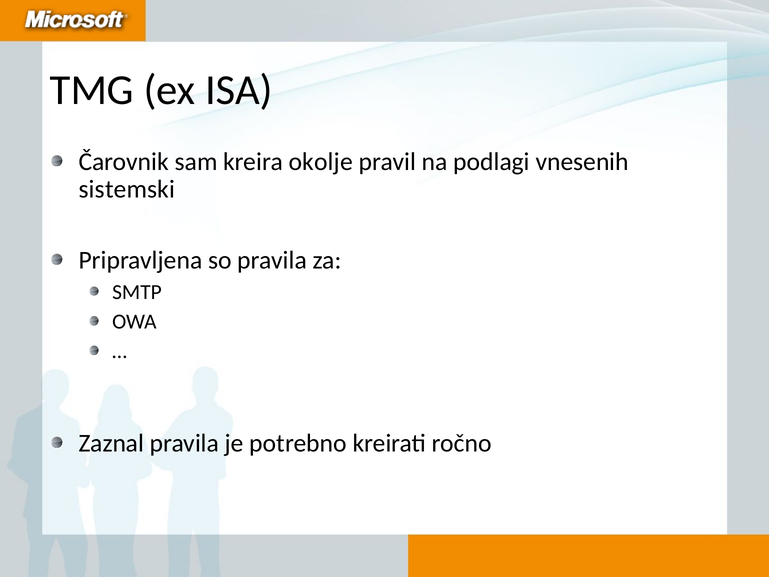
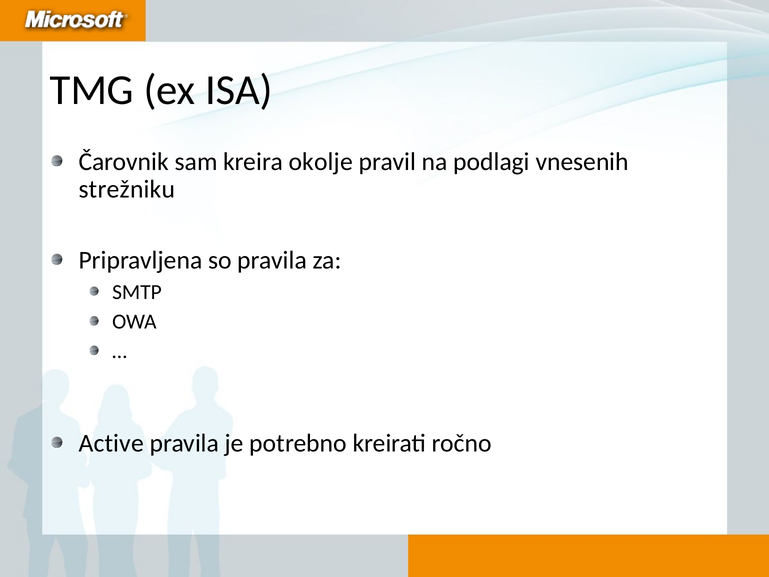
sistemski: sistemski -> strežniku (127, 189)
Zaznal: Zaznal -> Active (111, 443)
